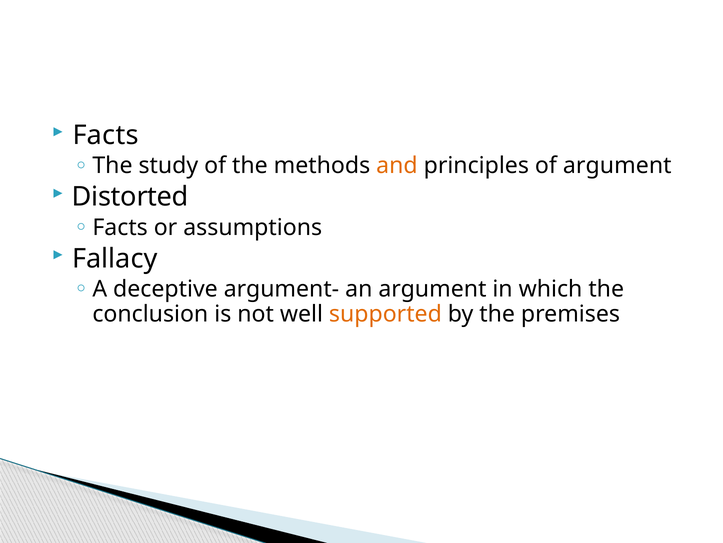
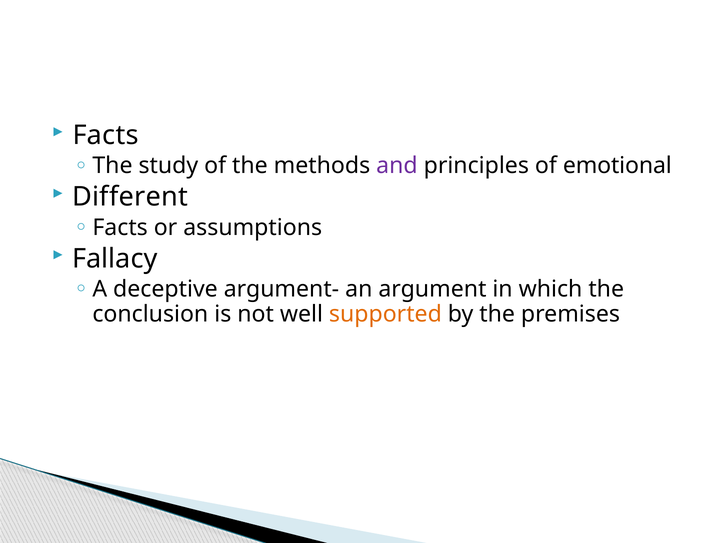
and colour: orange -> purple (397, 166)
of argument: argument -> emotional (617, 166)
Distorted: Distorted -> Different (130, 197)
